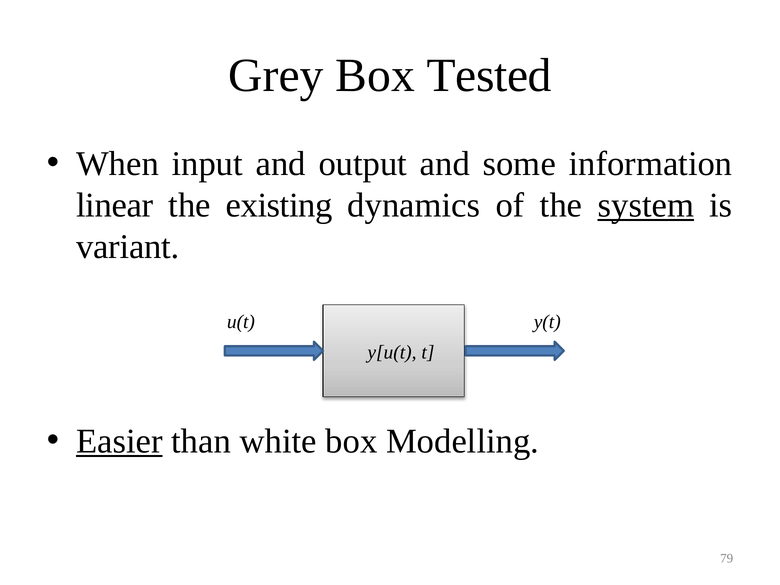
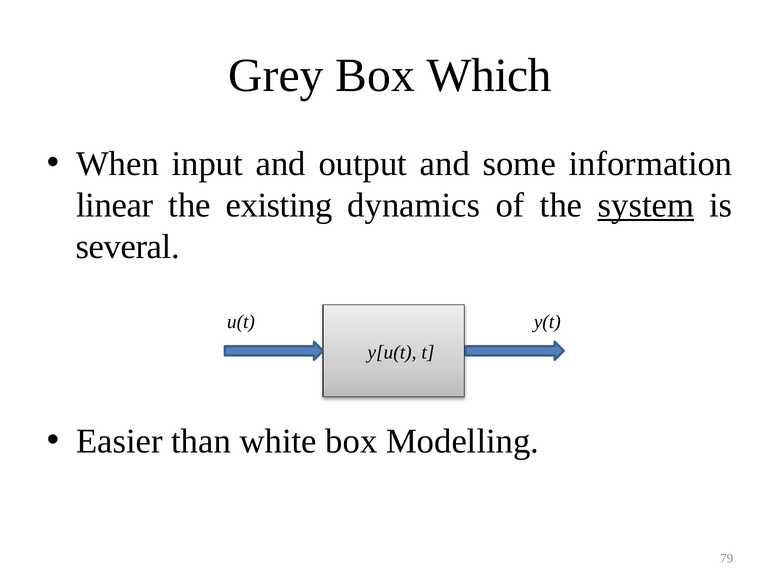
Tested: Tested -> Which (489, 76)
variant: variant -> several (128, 247)
Easier underline: present -> none (119, 441)
